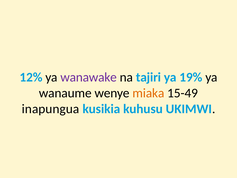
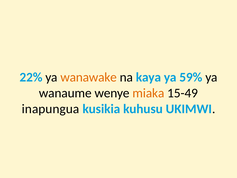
12%: 12% -> 22% (31, 77)
wanawake colour: purple -> orange (89, 77)
tajiri: tajiri -> kaya (149, 77)
19%: 19% -> 59% (191, 77)
